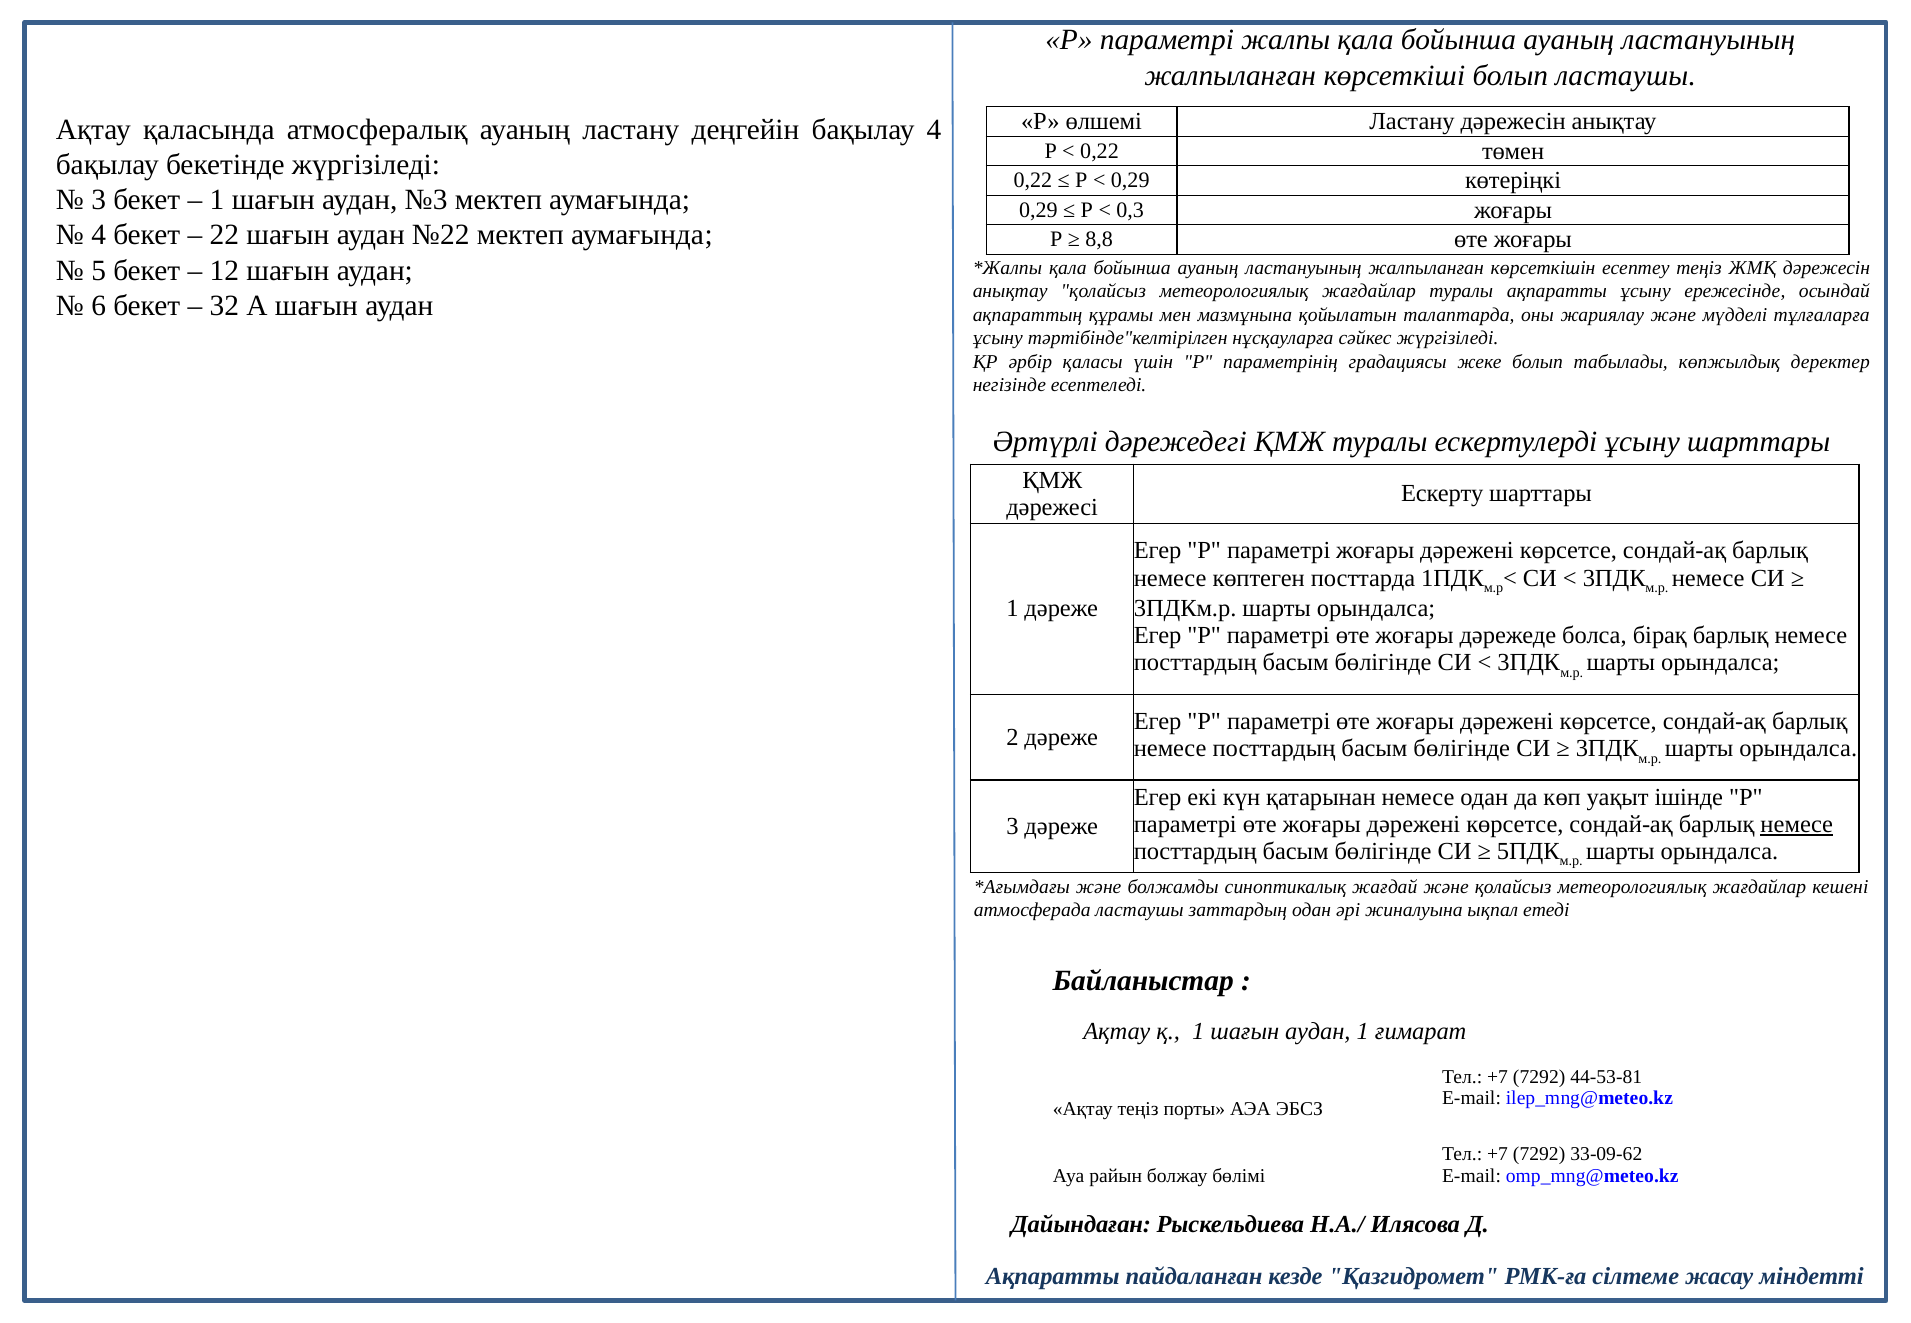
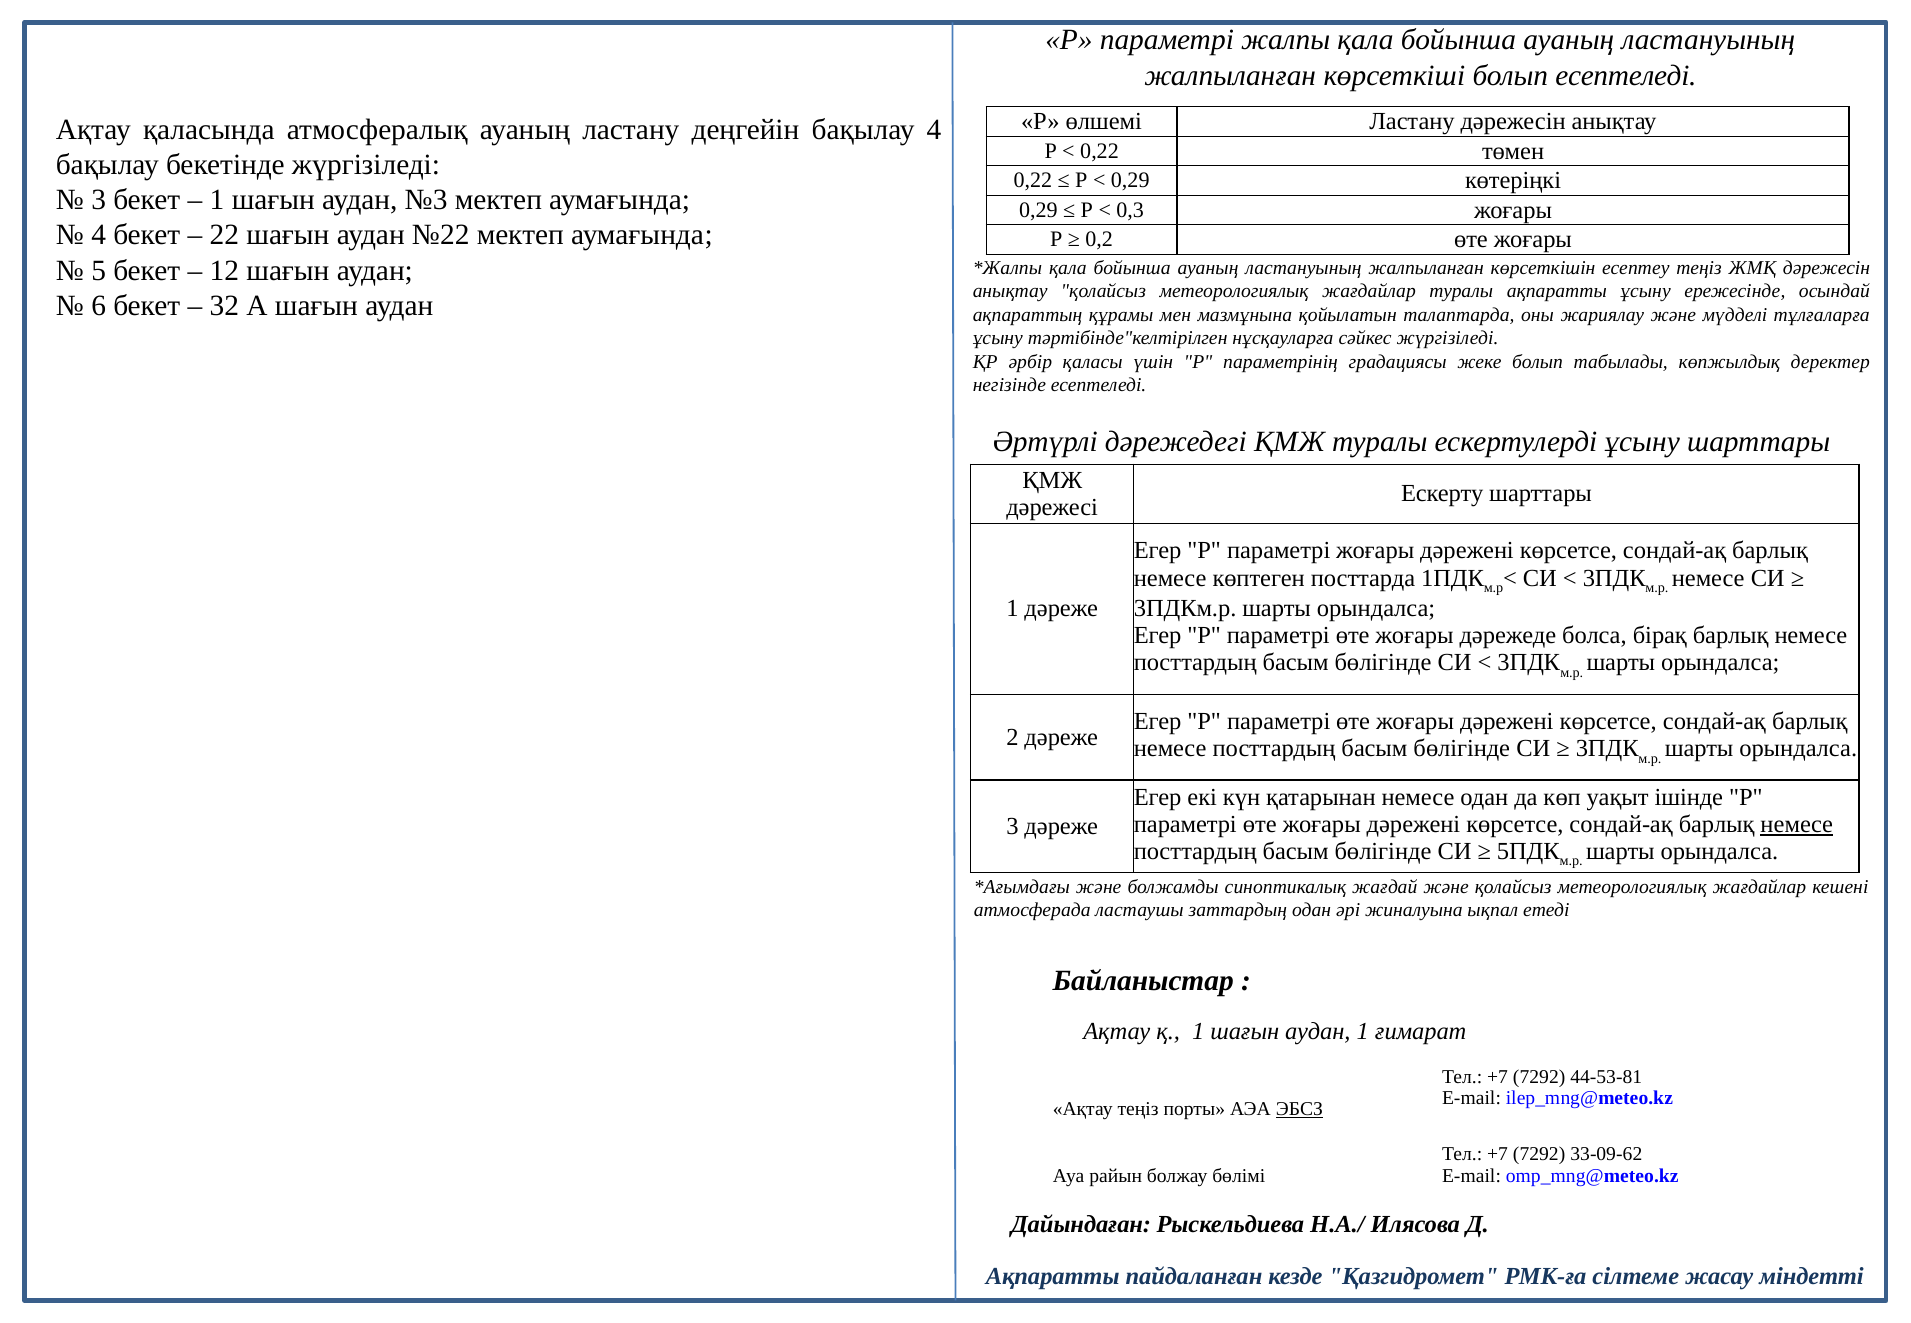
болып ластаушы: ластаушы -> есептеледі (1626, 76)
8,8: 8,8 -> 0,2 (1099, 240)
ЭБСЗ underline: none -> present (1299, 1109)
